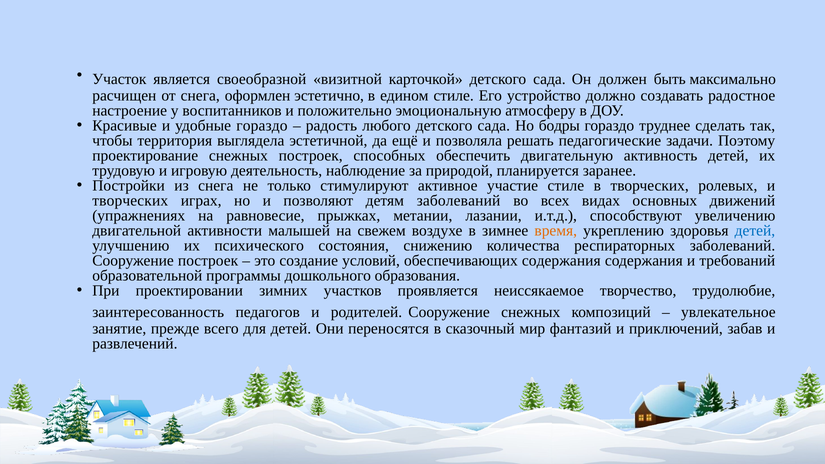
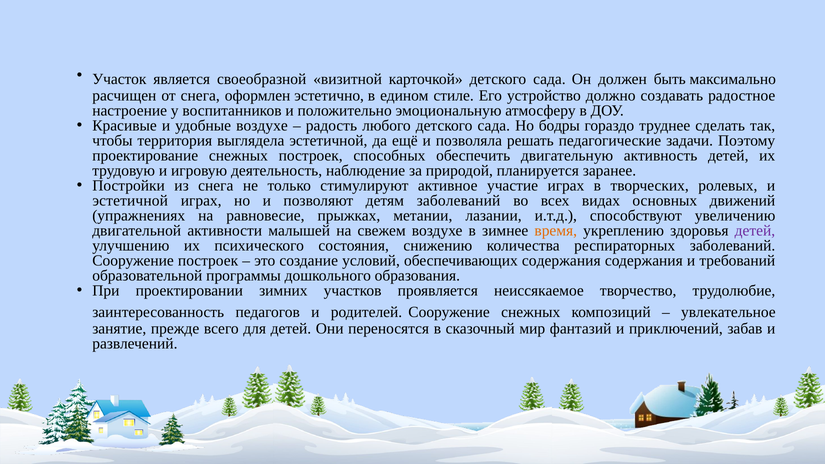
удобные гораздо: гораздо -> воздухе (262, 126)
участие стиле: стиле -> играх (566, 186)
творческих: творческих -> эстетичной (130, 201)
детей colour: blue -> purple (755, 231)
